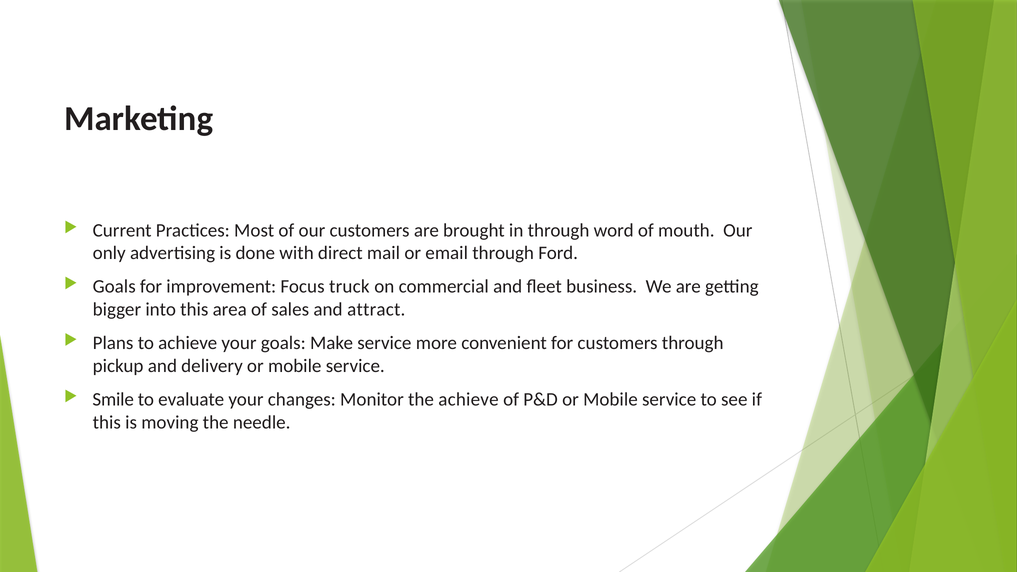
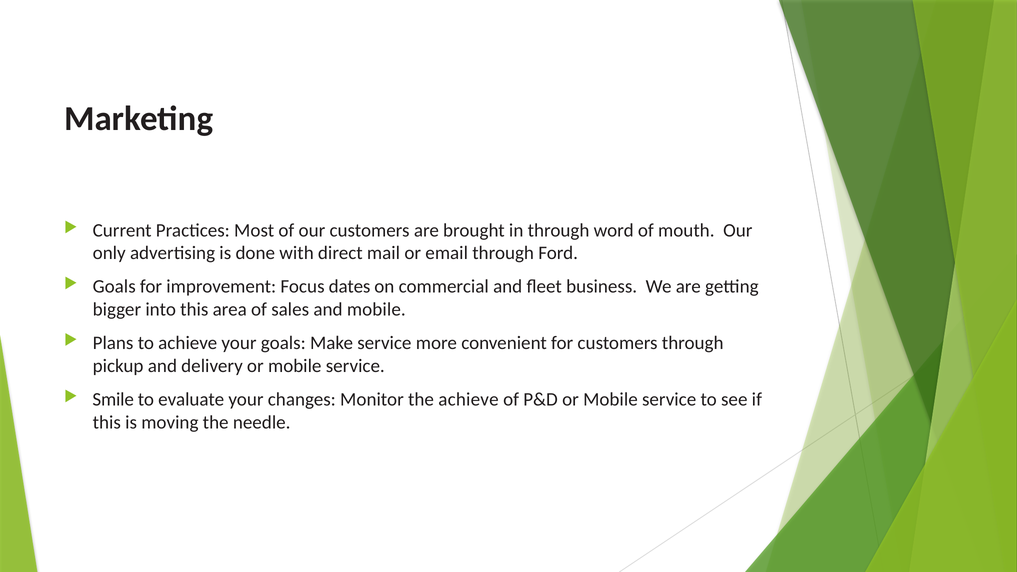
truck: truck -> dates (350, 287)
and attract: attract -> mobile (376, 310)
